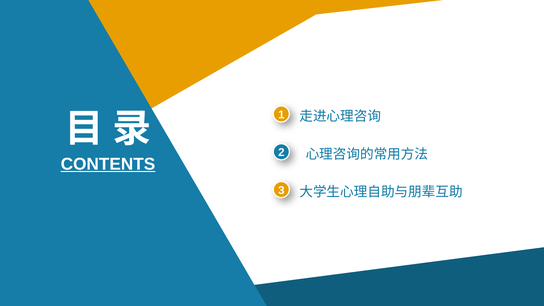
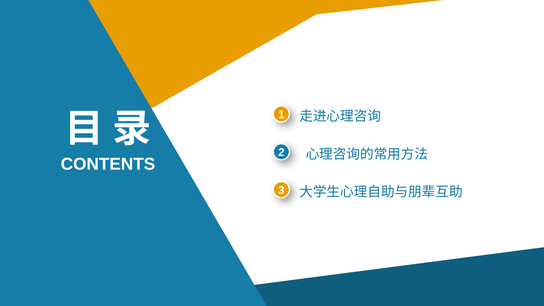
CONTENTS underline: present -> none (108, 164)
